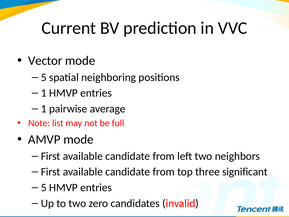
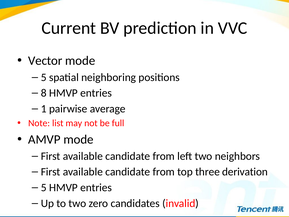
1: 1 -> 8 (44, 93)
significant: significant -> derivation (245, 172)
